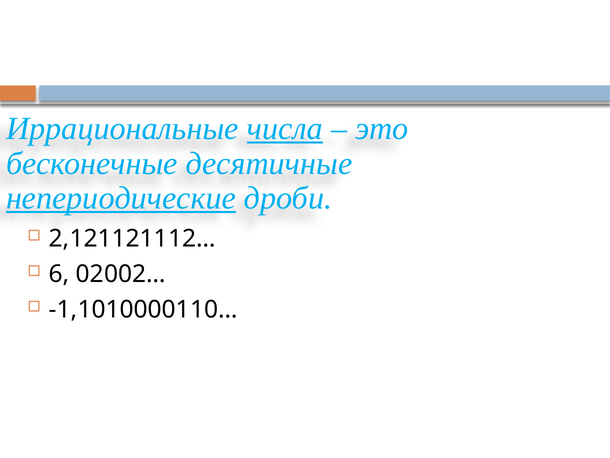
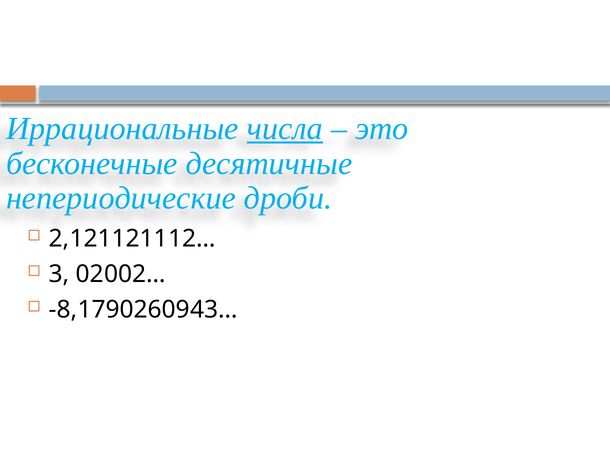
непериодические underline: present -> none (121, 198)
6: 6 -> 3 (59, 274)
-1,1010000110…: -1,1010000110… -> -8,1790260943… (143, 309)
